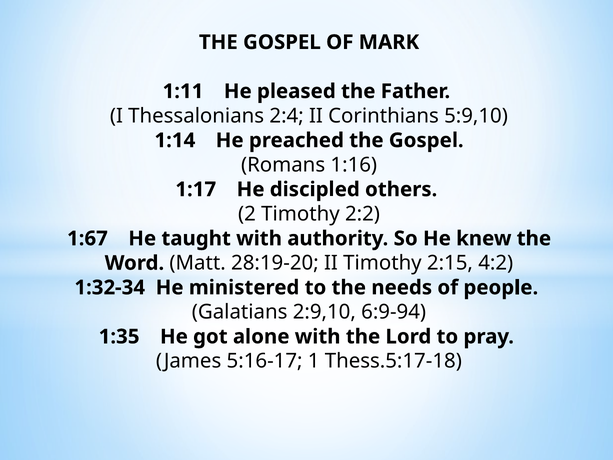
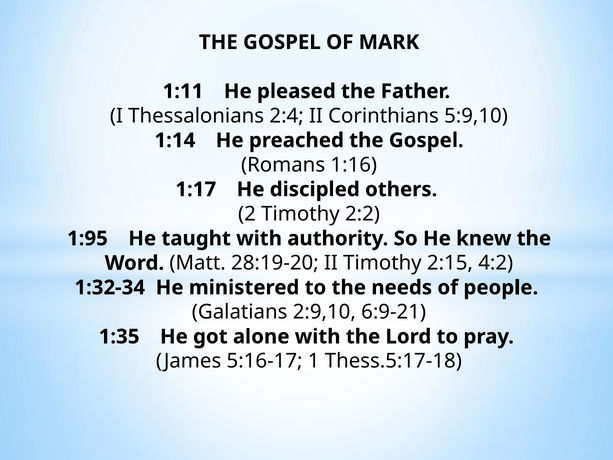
1:67: 1:67 -> 1:95 (87, 238)
6:9-94: 6:9-94 -> 6:9-21 (394, 312)
